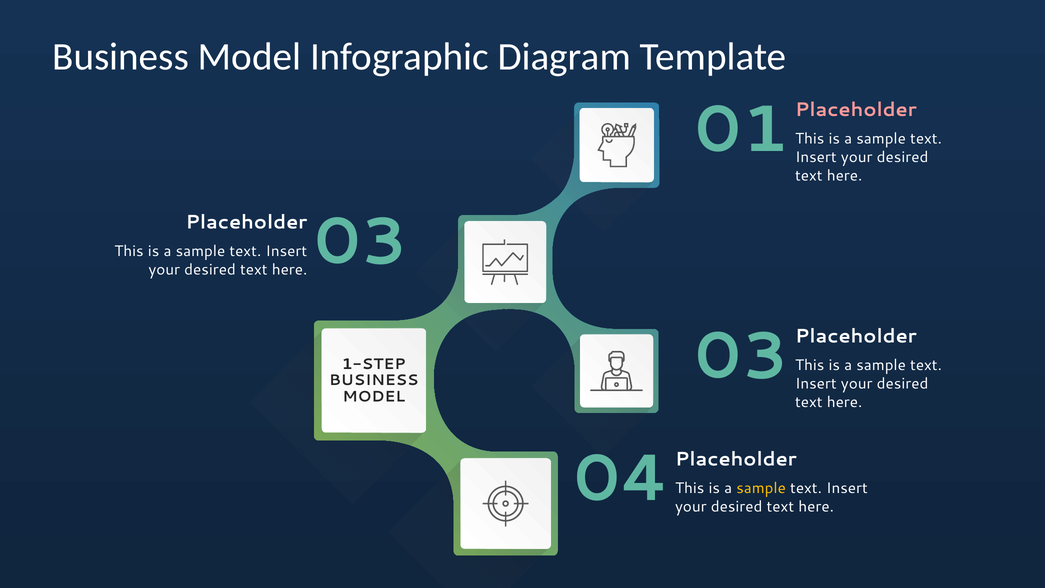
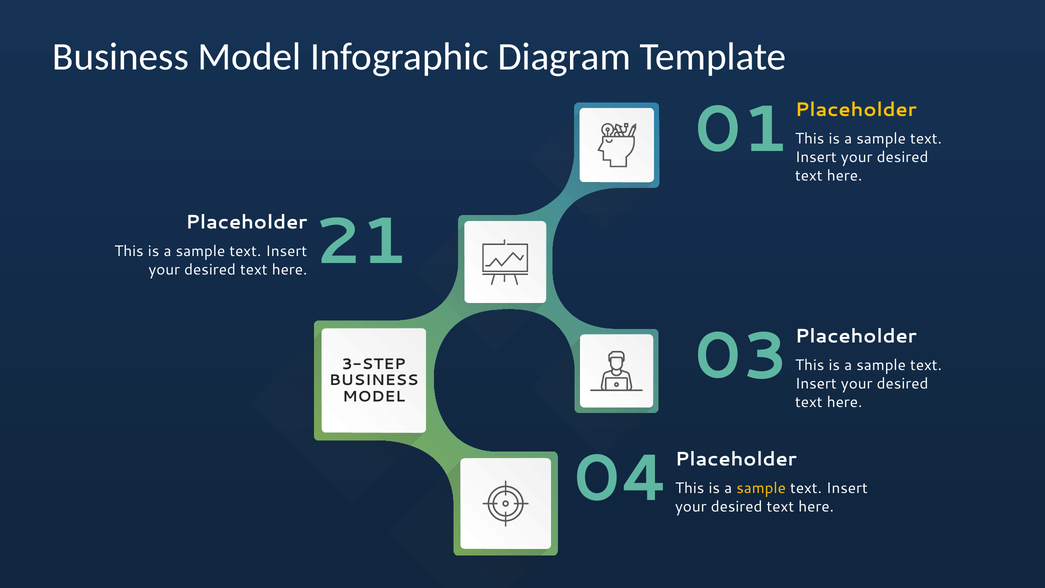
Placeholder colour: pink -> yellow (856, 110)
03: 03 -> 21 (361, 242)
1-STEP: 1-STEP -> 3-STEP (374, 364)
